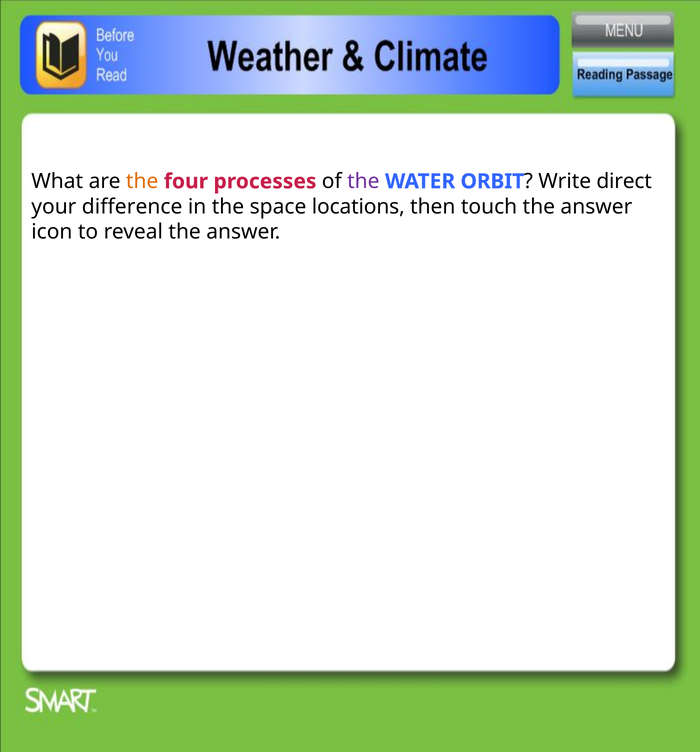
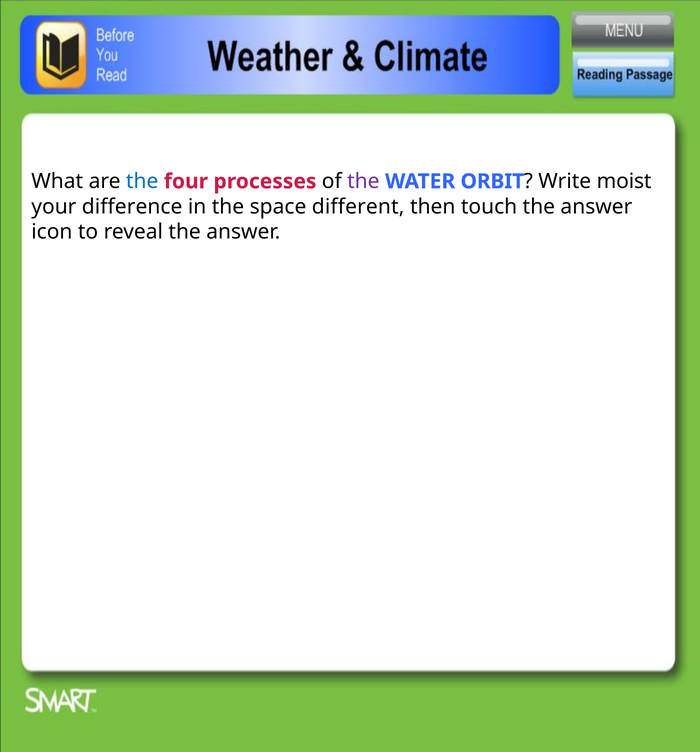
the colour: orange -> blue (142, 181)
direct: direct -> moist (624, 181)
locations: locations -> different (358, 207)
